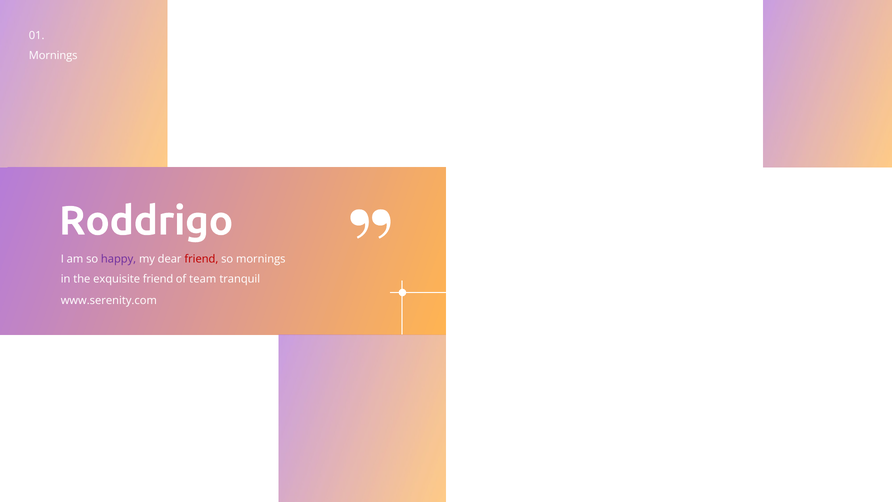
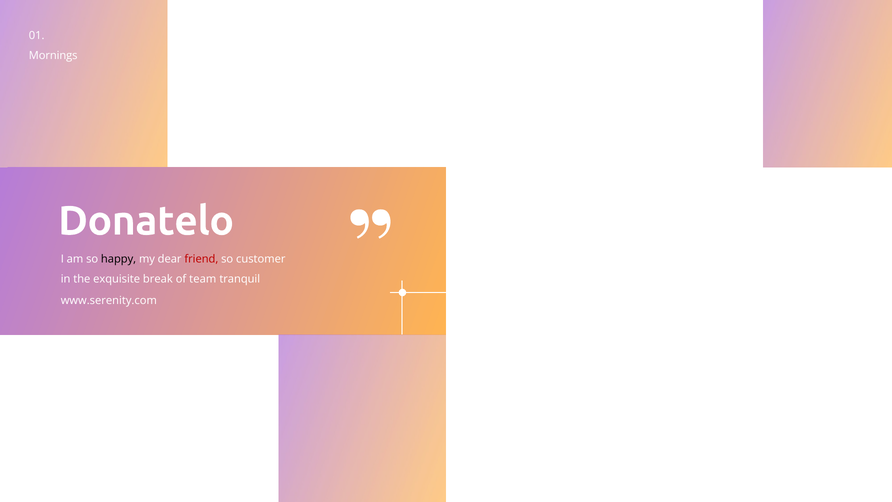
Roddrigo: Roddrigo -> Donatelo (146, 221)
happy colour: purple -> black (119, 259)
so mornings: mornings -> customer (261, 259)
exquisite friend: friend -> break (158, 279)
